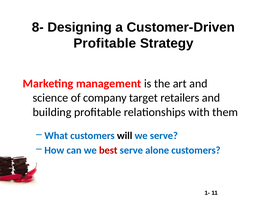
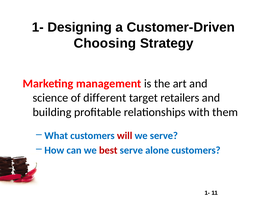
8-: 8- -> 1- (38, 27)
Profitable: Profitable -> Choosing (105, 43)
company: company -> different (105, 98)
will colour: black -> red (125, 136)
